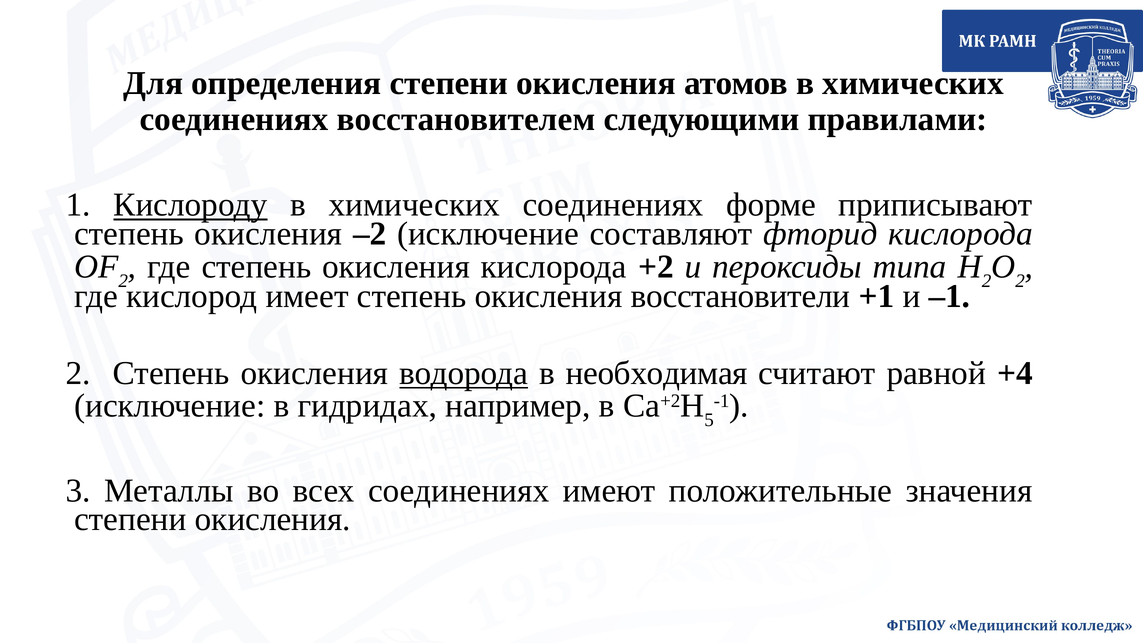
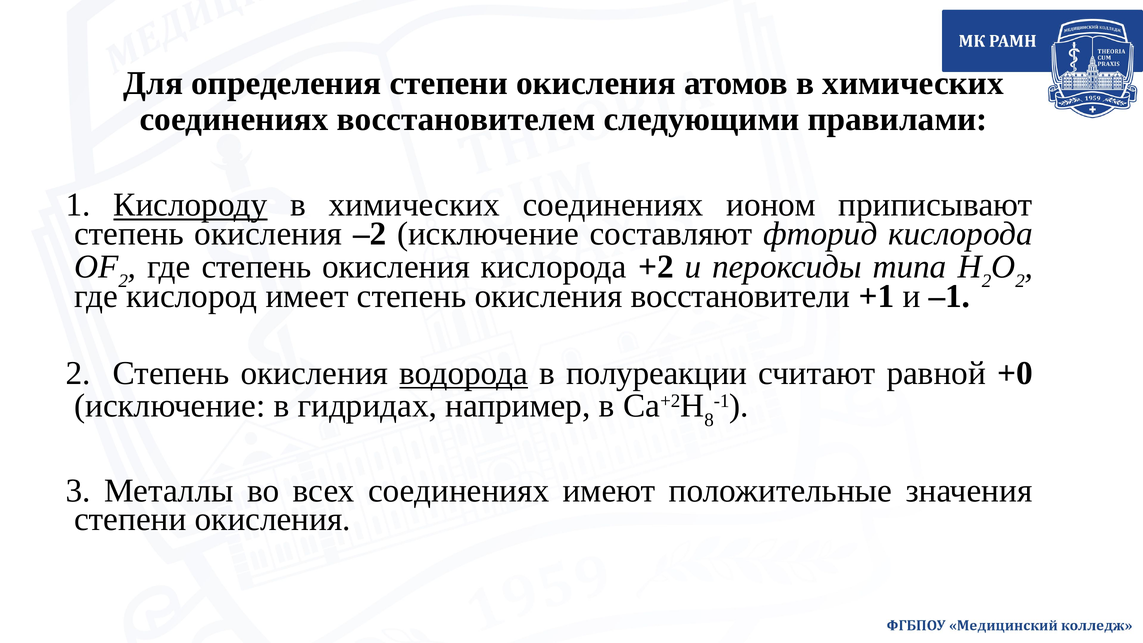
форме: форме -> ионом (771, 205)
необходимая: необходимая -> полуреакции (657, 373)
+4: +4 -> +0 (1015, 373)
5: 5 -> 8 (709, 420)
